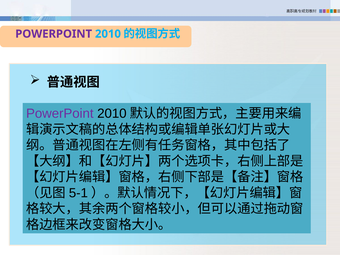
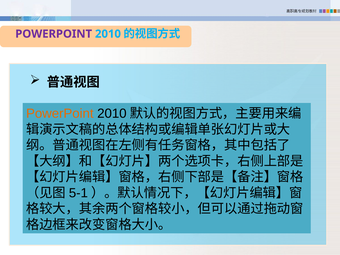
PowerPoint colour: purple -> orange (60, 114)
